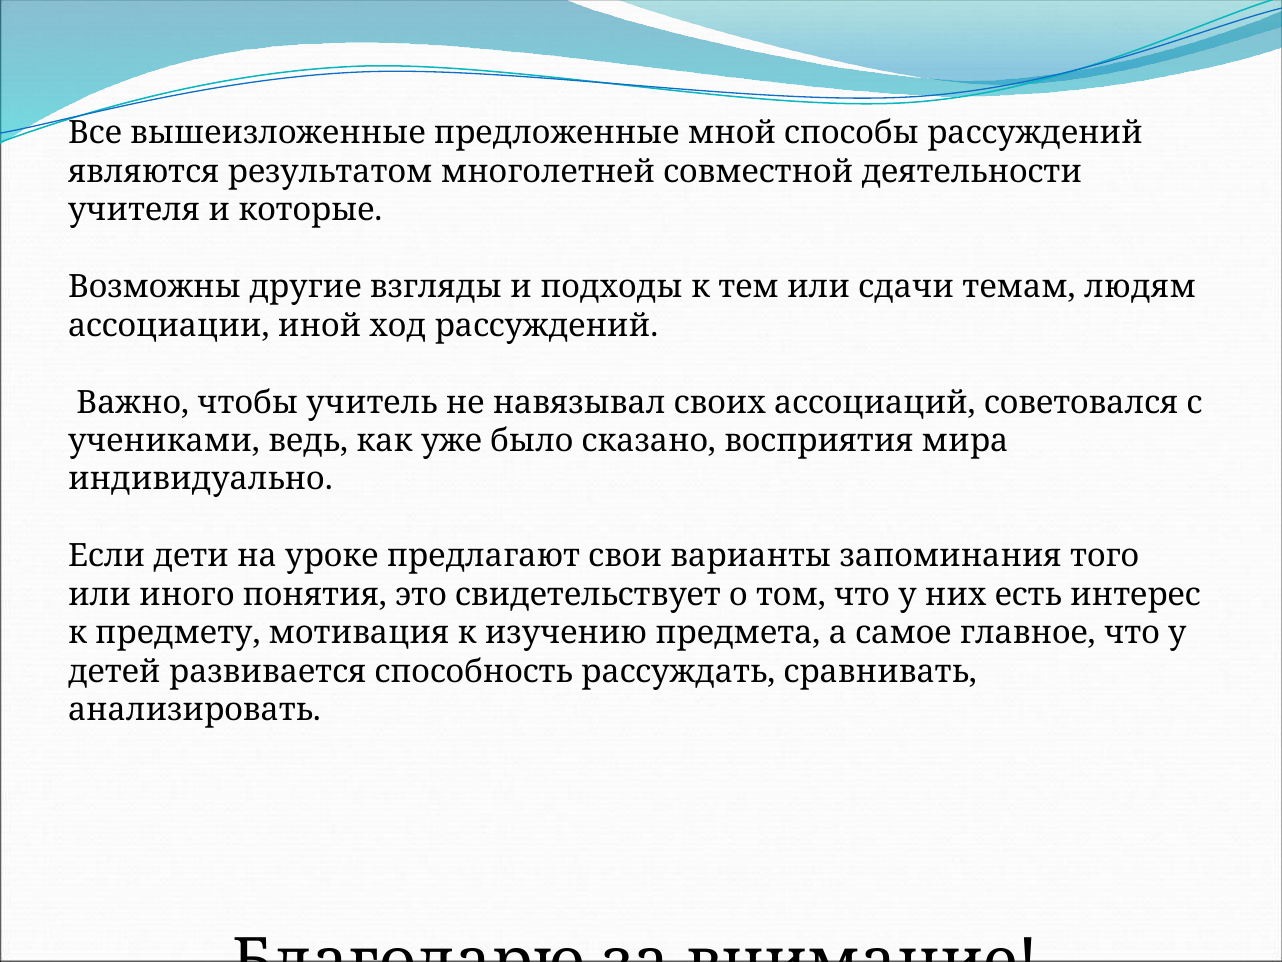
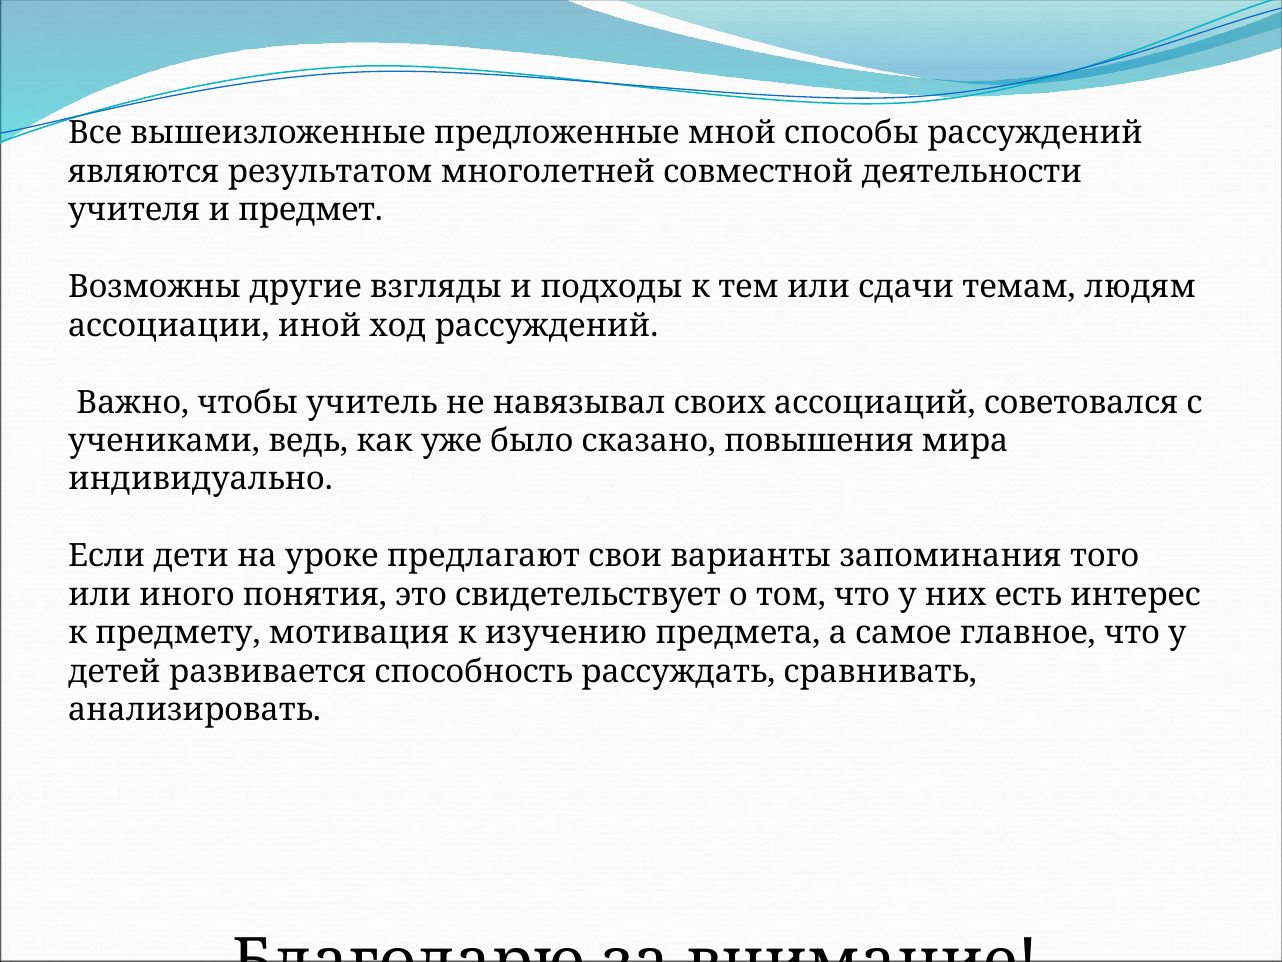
которые: которые -> предмет (311, 210)
восприятия: восприятия -> повышения (819, 441)
